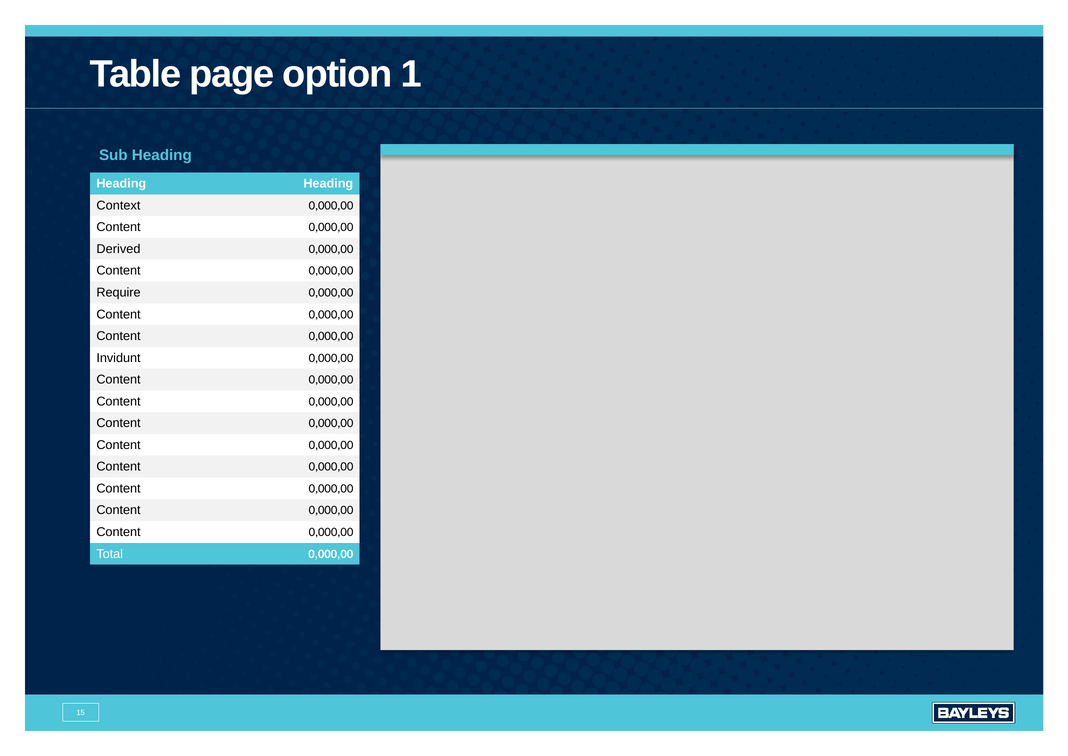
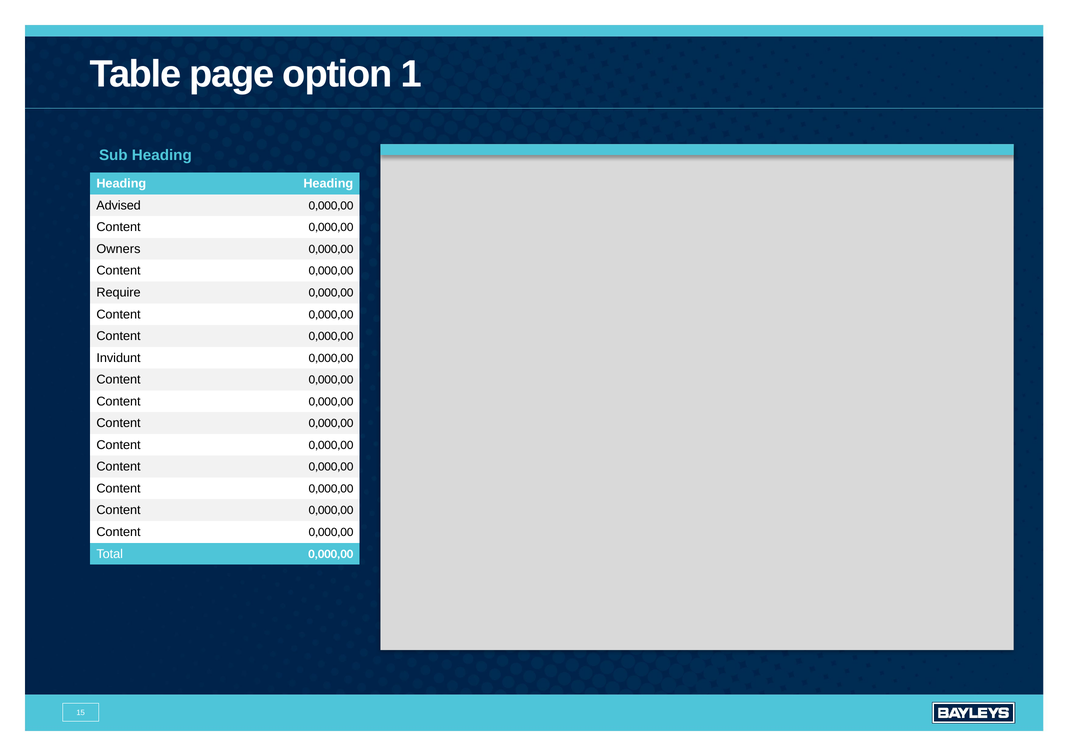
Context: Context -> Advised (119, 205)
Derived: Derived -> Owners (118, 249)
